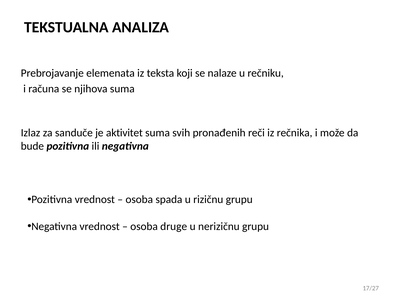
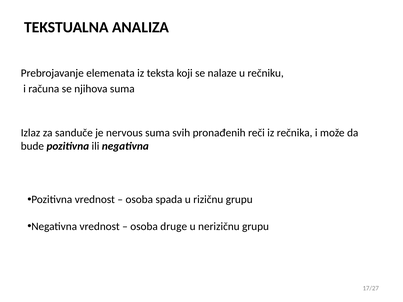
aktivitet: aktivitet -> nervous (124, 133)
